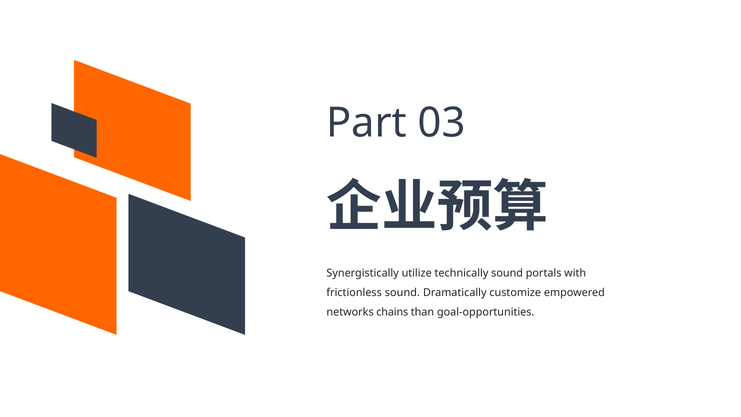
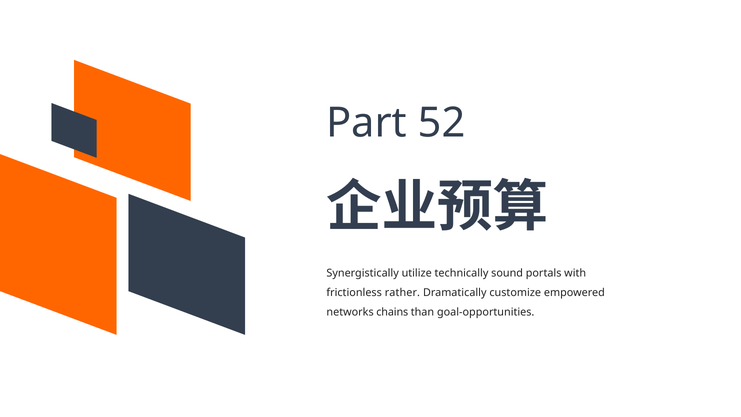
03: 03 -> 52 (442, 123)
frictionless sound: sound -> rather (402, 293)
